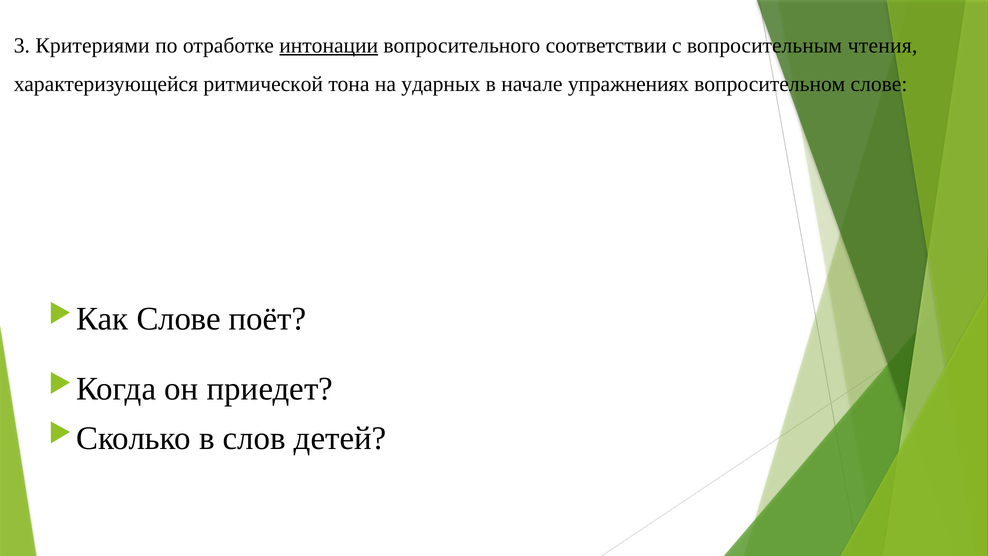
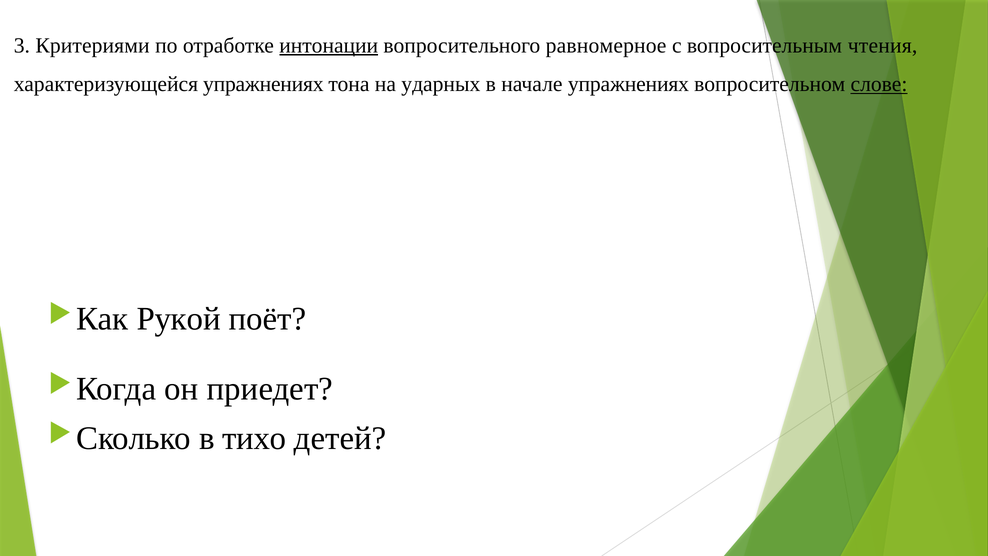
соответствии: соответствии -> равномерное (606, 45)
характеризующейся ритмической: ритмической -> упражнениях (263, 84)
слове underline: none -> present (879, 84)
Слове: Слове -> Рукой (179, 319)
слов: слов -> тихо (254, 438)
